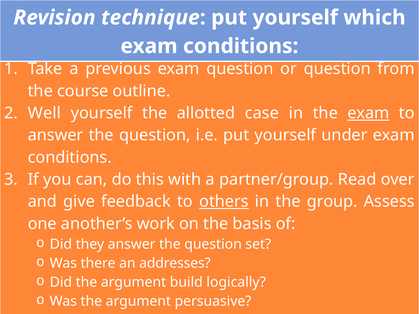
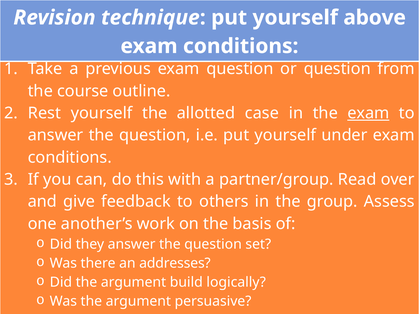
which: which -> above (375, 18)
Well: Well -> Rest (44, 113)
others underline: present -> none (224, 202)
